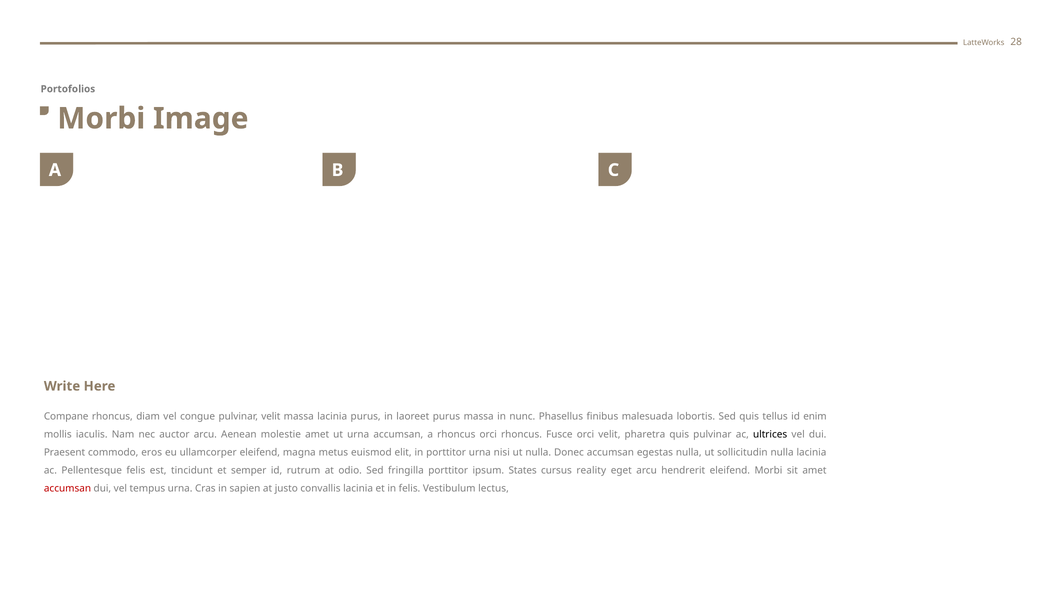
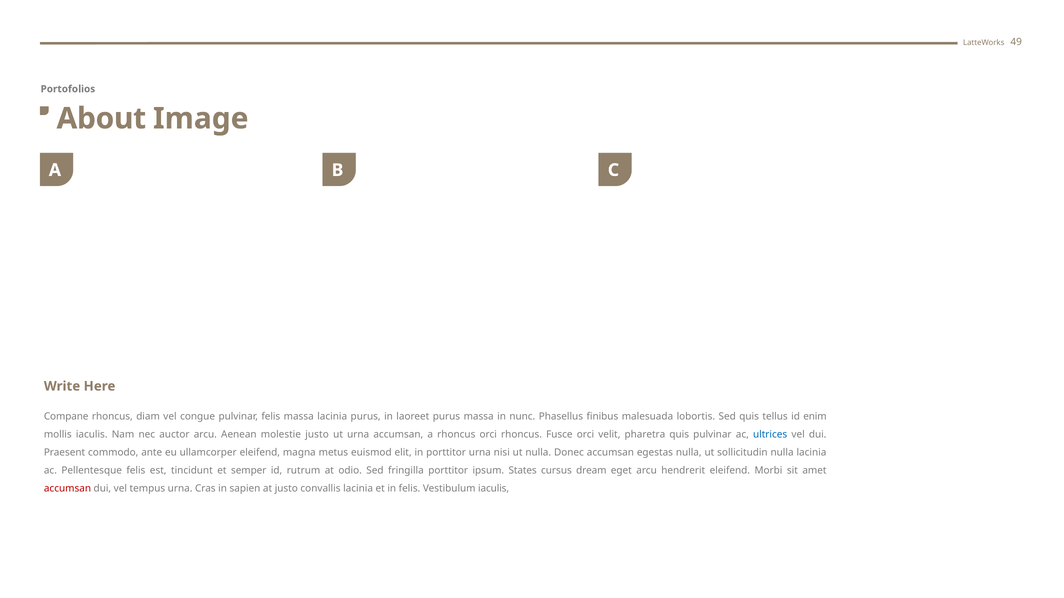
28: 28 -> 49 (1016, 42)
Morbi: Morbi -> About (101, 119)
pulvinar velit: velit -> felis (271, 417)
molestie amet: amet -> justo (317, 435)
ultrices colour: black -> blue (770, 435)
eros: eros -> ante (152, 453)
reality: reality -> dream (591, 471)
Vestibulum lectus: lectus -> iaculis (494, 489)
